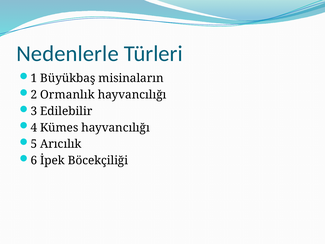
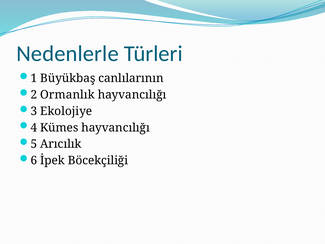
misinaların: misinaların -> canlılarının (131, 78)
Edilebilir: Edilebilir -> Ekolojiye (66, 111)
